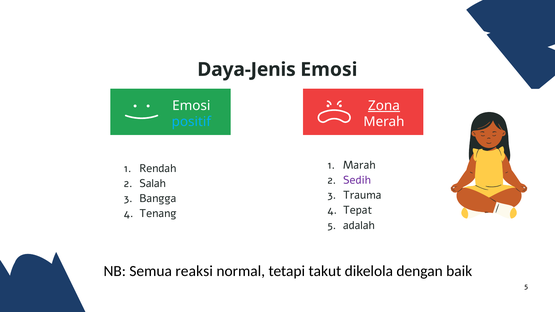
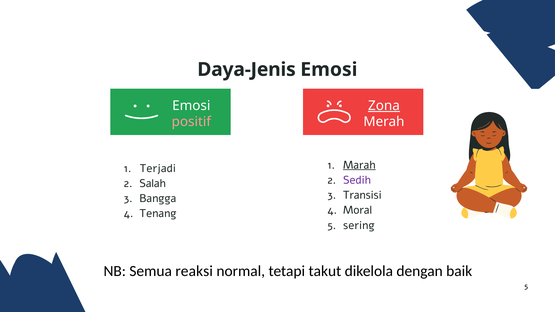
positif colour: light blue -> pink (191, 122)
Marah underline: none -> present (359, 165)
Rendah: Rendah -> Terjadi (158, 168)
Trauma: Trauma -> Transisi (362, 195)
Tepat: Tepat -> Moral (358, 210)
adalah: adalah -> sering (359, 225)
